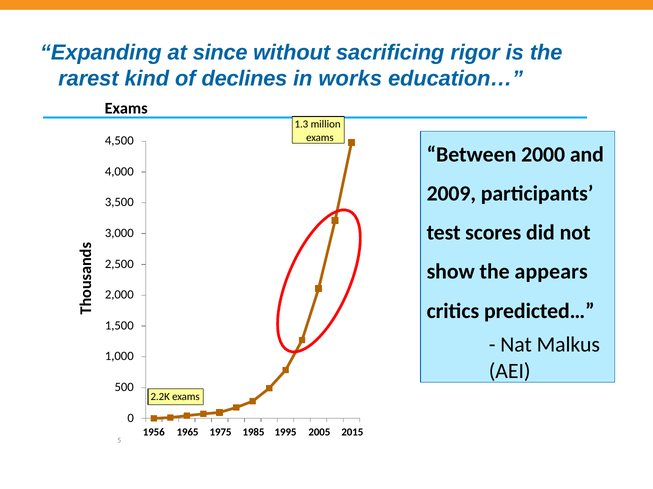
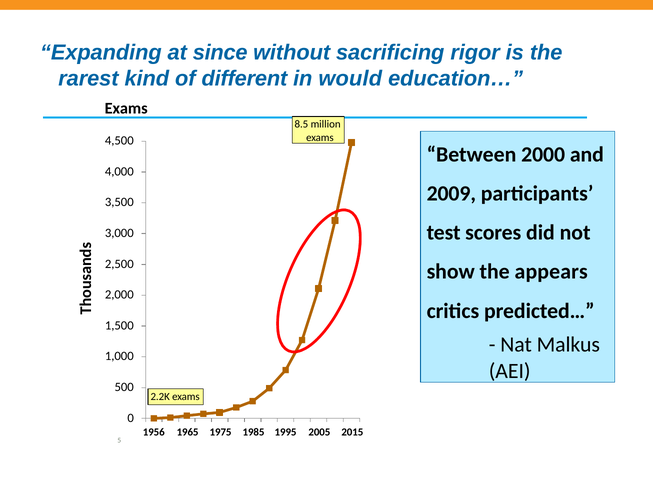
declines: declines -> different (244, 79)
works: works -> would (350, 79)
1.3: 1.3 -> 8.5 (301, 124)
